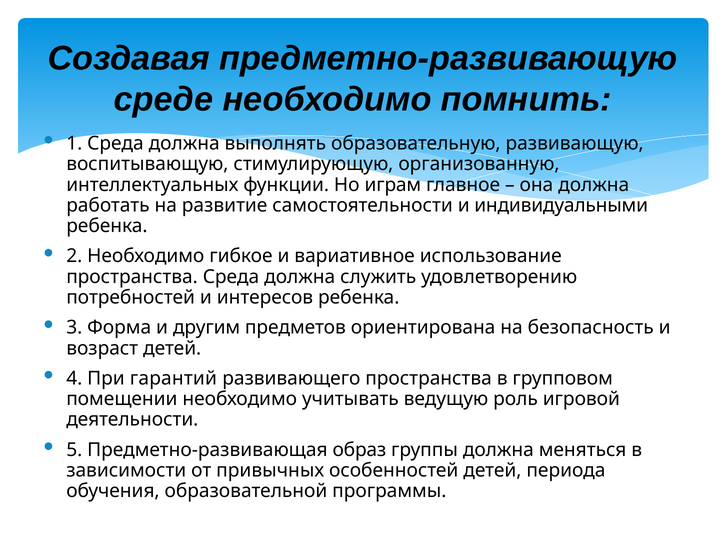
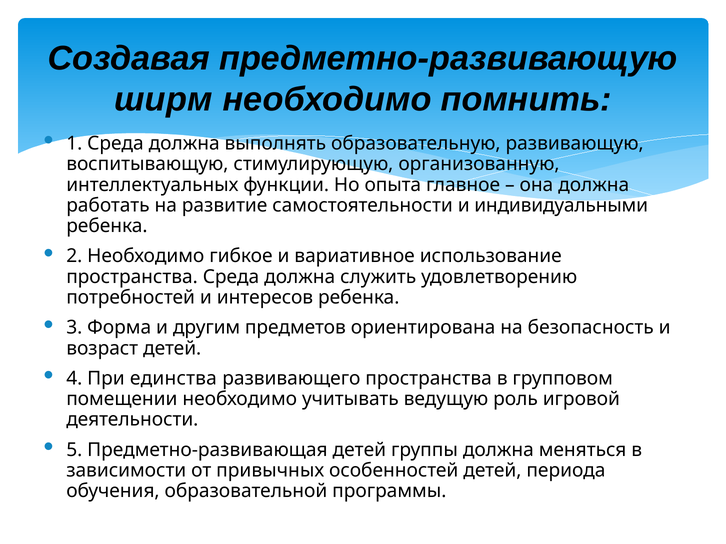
среде: среде -> ширм (163, 100)
играм: играм -> опыта (393, 185)
гарантий: гарантий -> единства (173, 379)
Предметно-развивающая образ: образ -> детей (359, 450)
